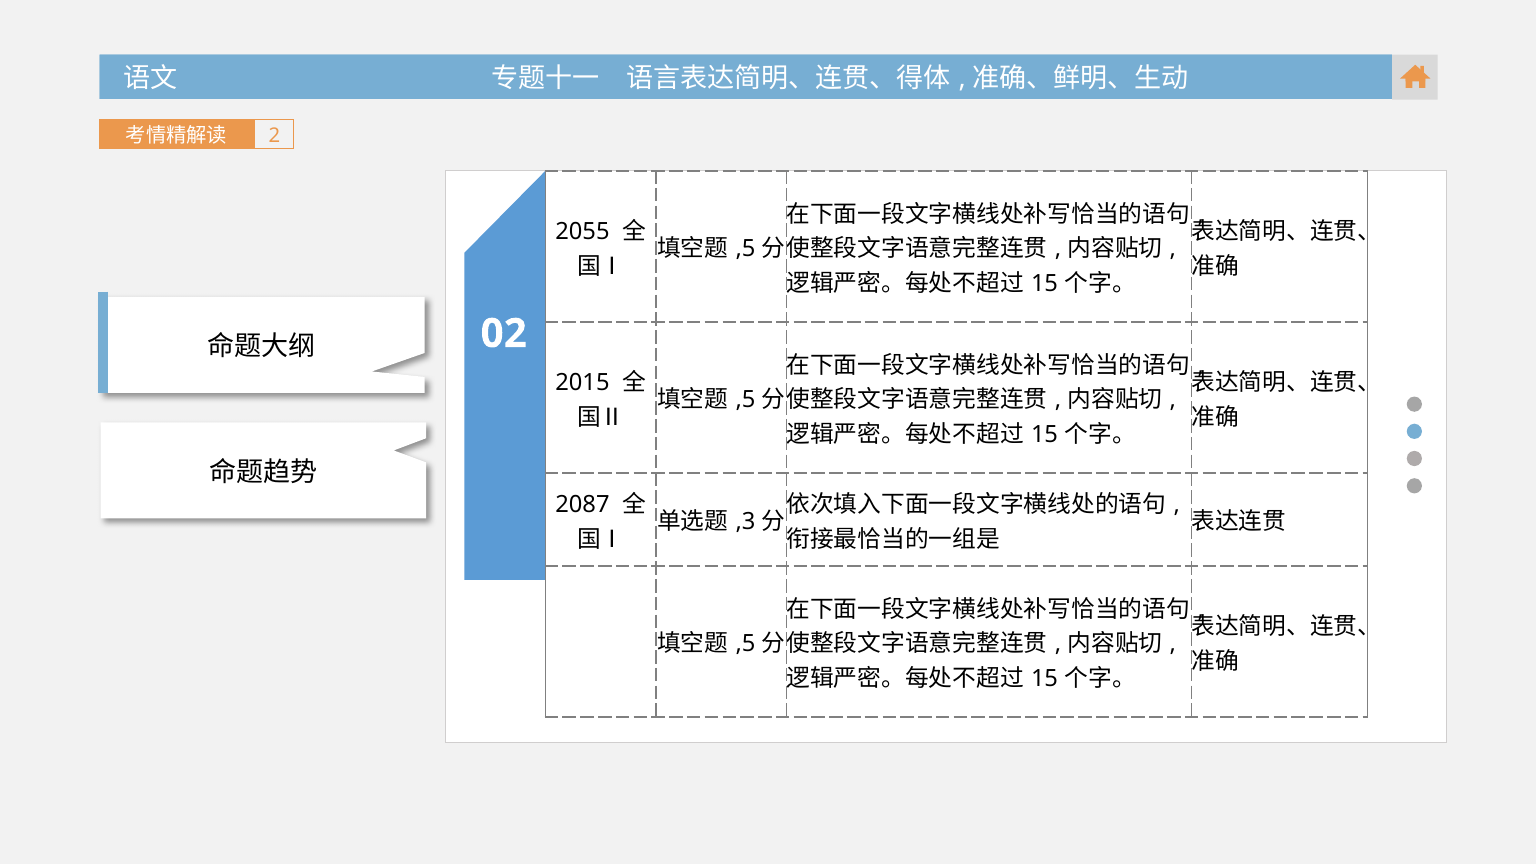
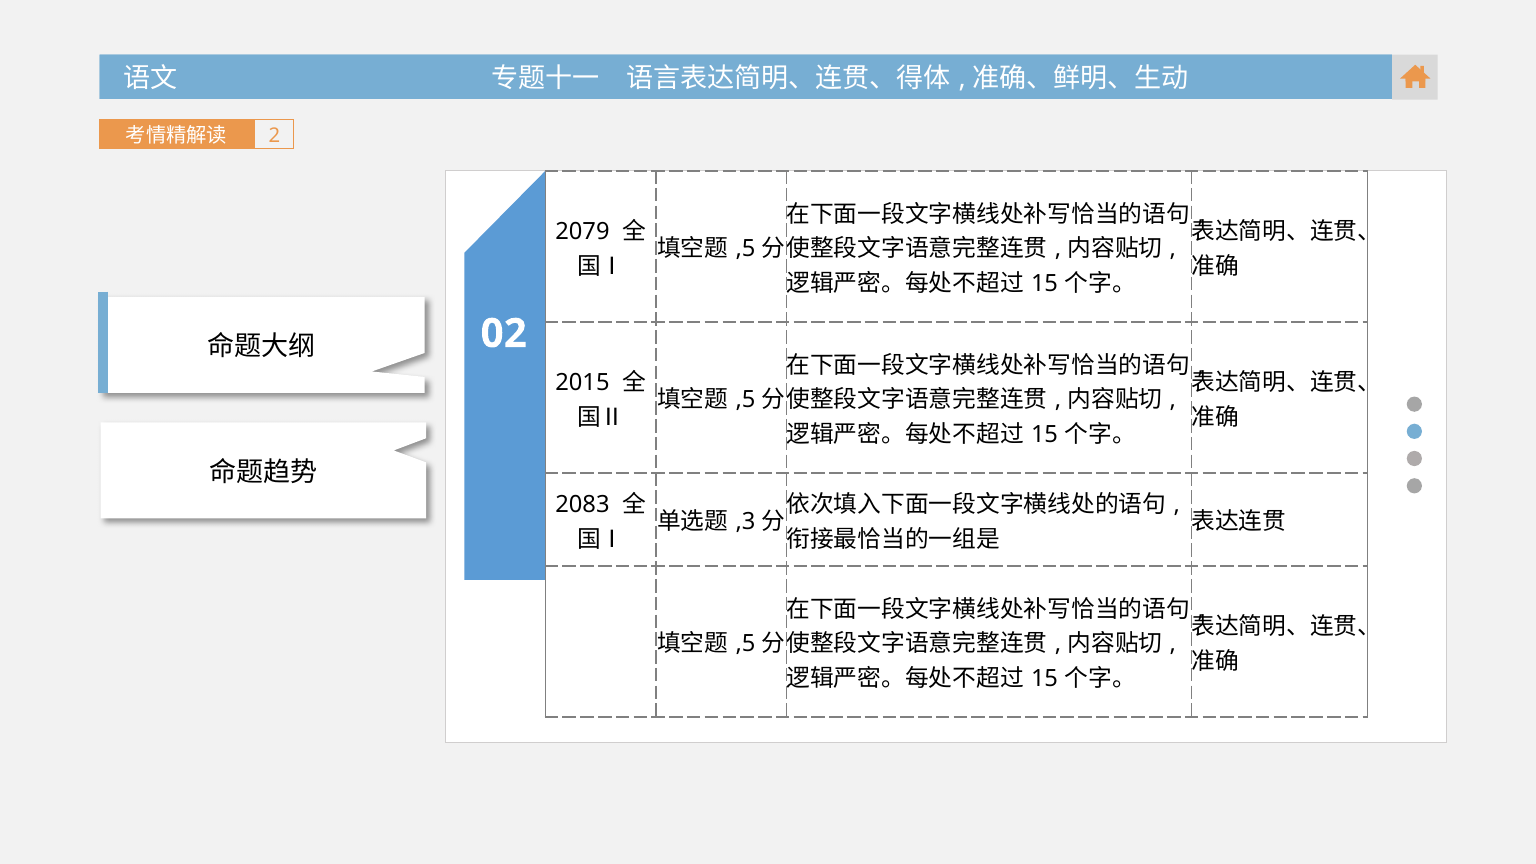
2055: 2055 -> 2079 (583, 232)
2087: 2087 -> 2083 (583, 505)
